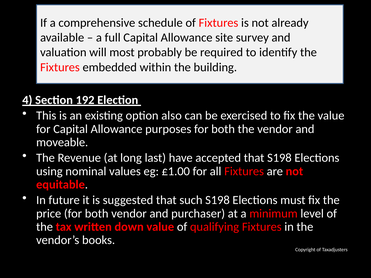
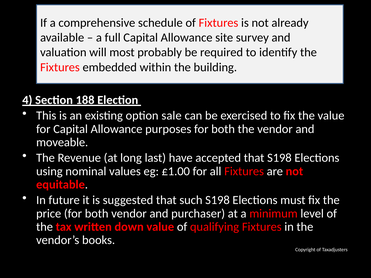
192: 192 -> 188 (85, 100)
also: also -> sale (172, 116)
